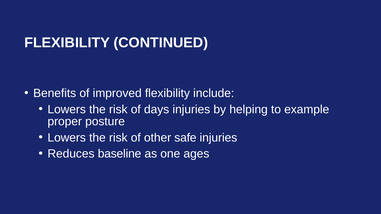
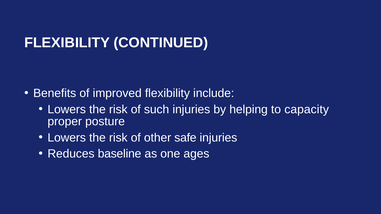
days: days -> such (157, 110)
example: example -> capacity (307, 110)
